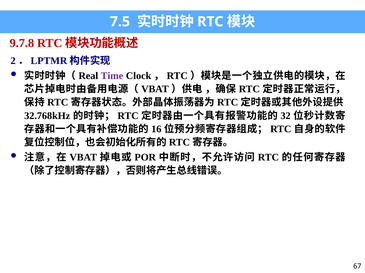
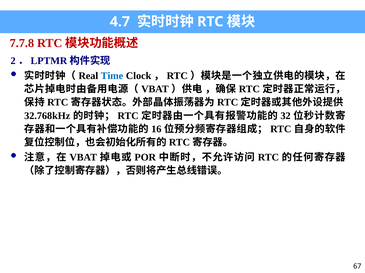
7.5: 7.5 -> 4.7 (120, 22)
9.7.8: 9.7.8 -> 7.7.8 (22, 43)
Time colour: purple -> blue (112, 76)
